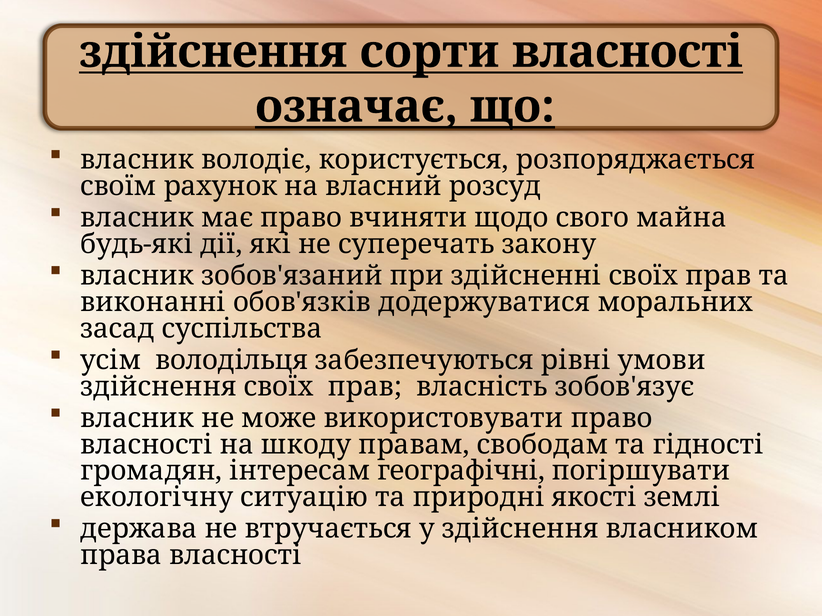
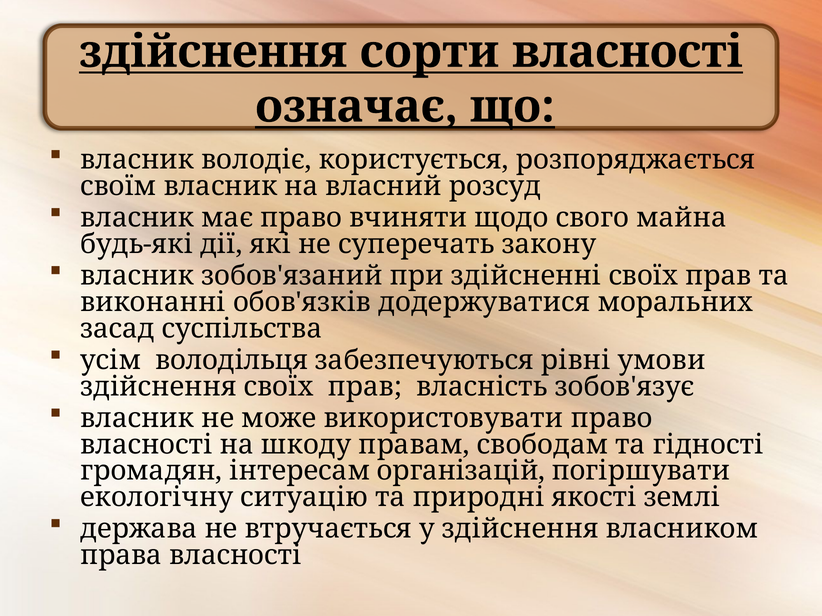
своїм рахунок: рахунок -> власник (221, 186)
географічні: географічні -> організацій (461, 471)
